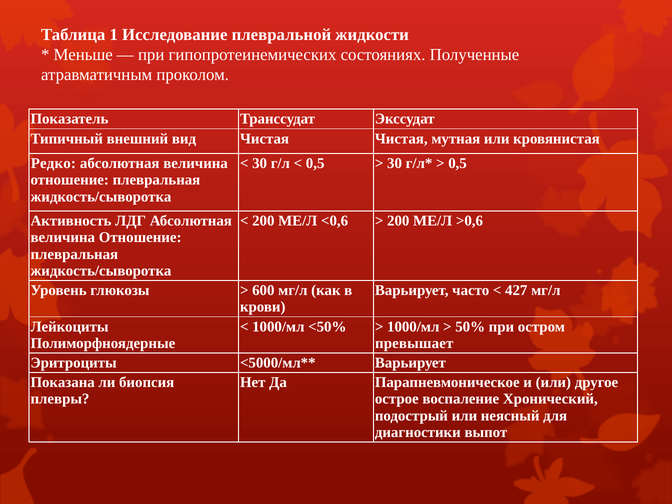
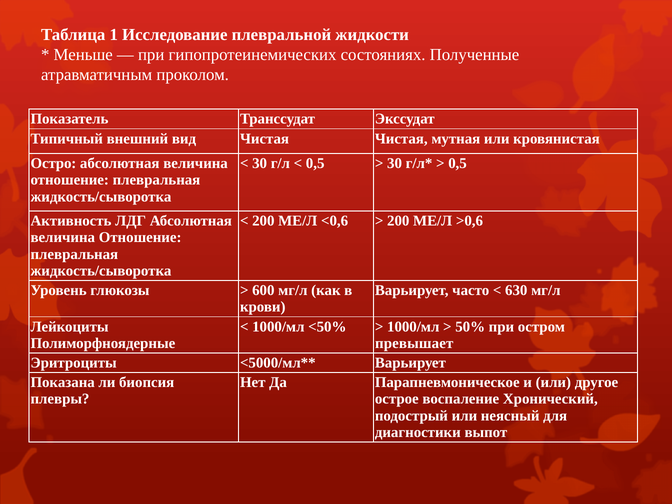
Редко: Редко -> Остро (53, 163)
427: 427 -> 630 (516, 290)
